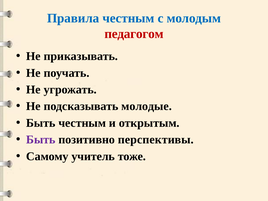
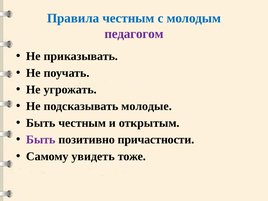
педагогом colour: red -> purple (134, 34)
перспективы: перспективы -> причастности (156, 140)
учитель: учитель -> увидеть (93, 156)
